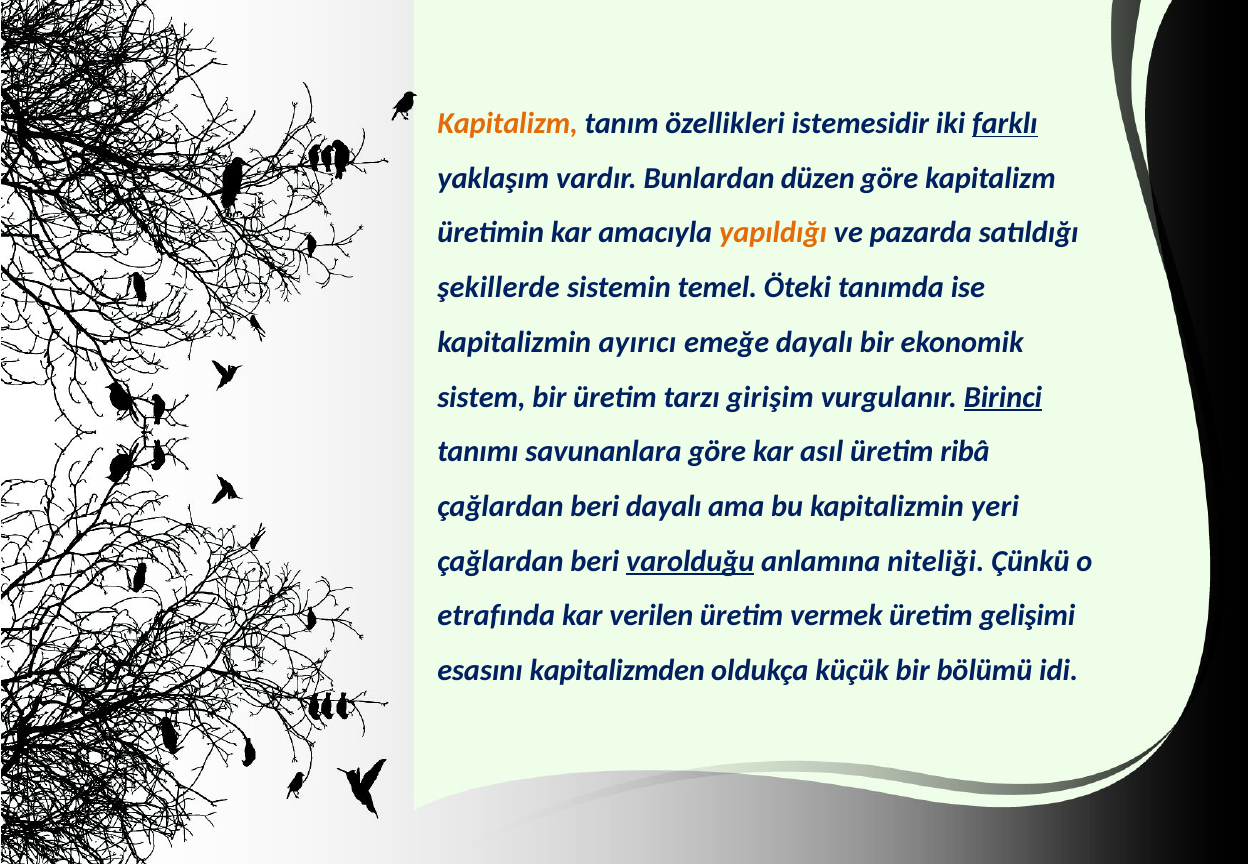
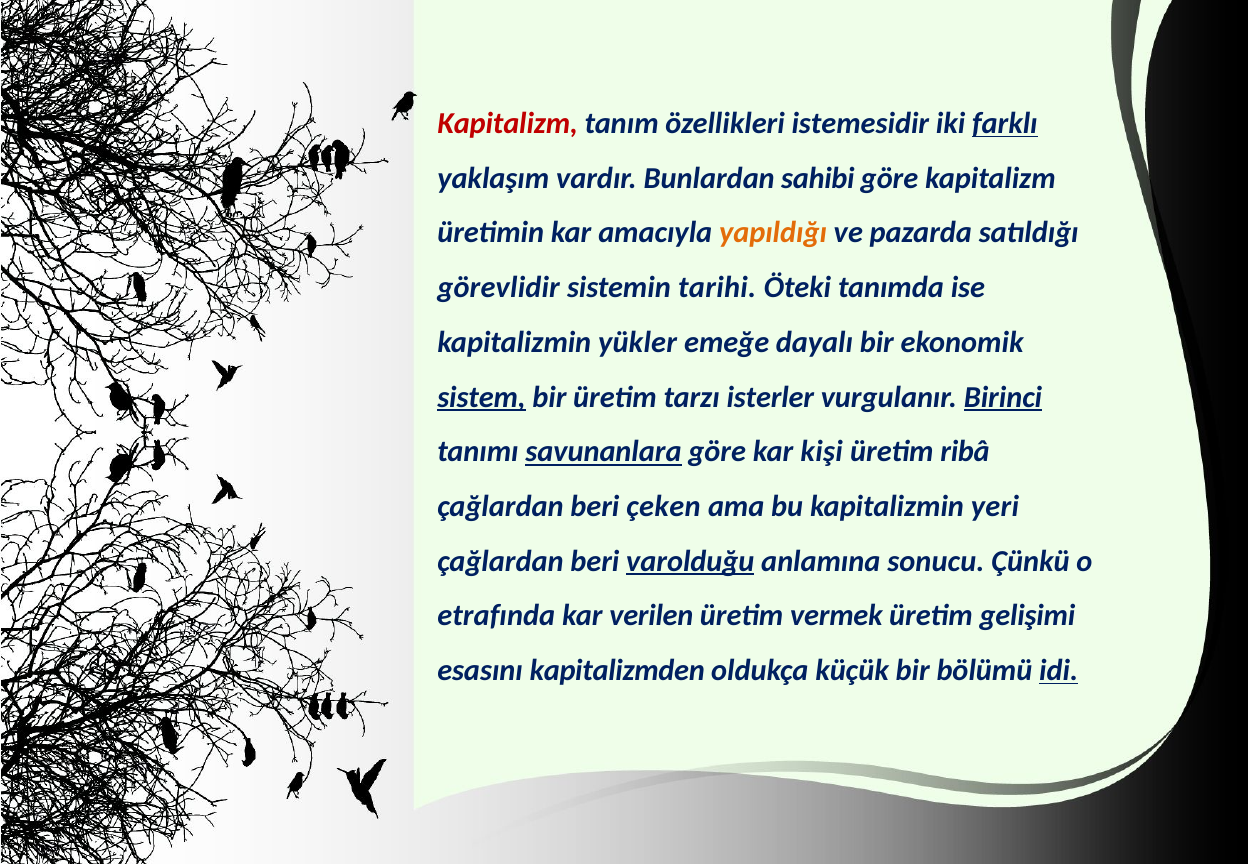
Kapitalizm colour: orange -> red (508, 123)
düzen: düzen -> sahibi (818, 178)
şekillerde: şekillerde -> görevlidir (499, 288)
temel: temel -> tarihi (717, 288)
ayırıcı: ayırıcı -> yükler (638, 342)
sistem underline: none -> present (481, 397)
girişim: girişim -> isterler (770, 397)
savunanlara underline: none -> present (603, 452)
asıl: asıl -> kişi (822, 452)
beri dayalı: dayalı -> çeken (663, 506)
niteliği: niteliği -> sonucu (936, 561)
idi underline: none -> present (1059, 670)
